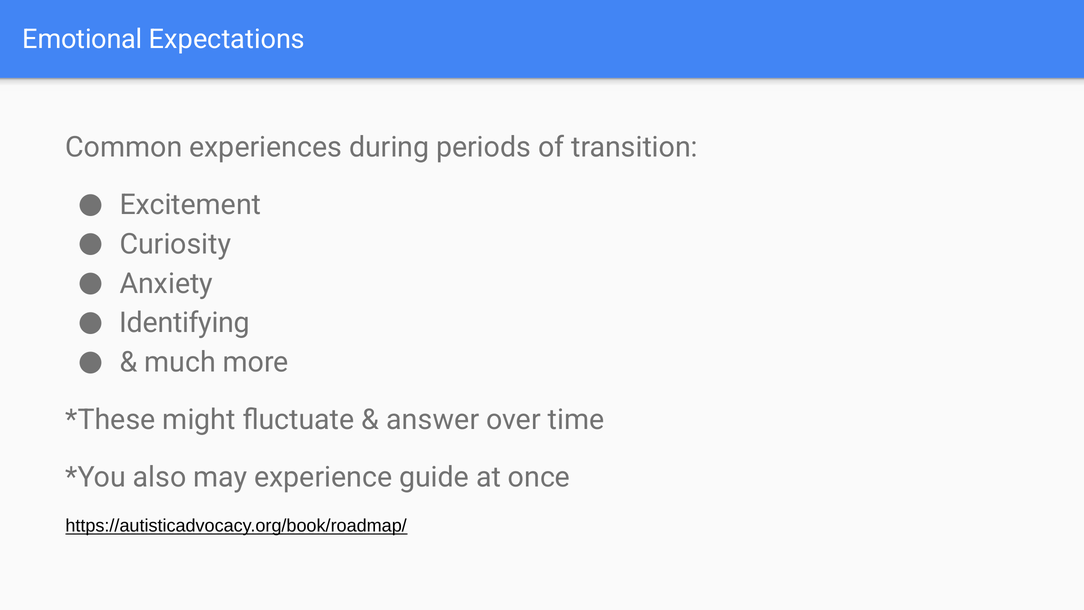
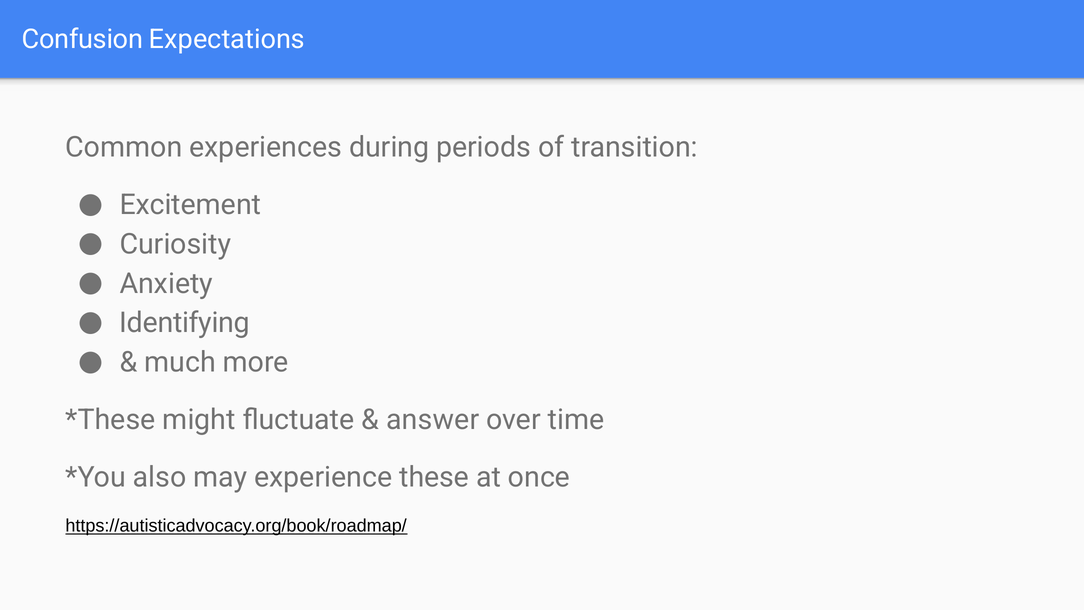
Emotional: Emotional -> Confusion (83, 39)
guide: guide -> these (434, 477)
